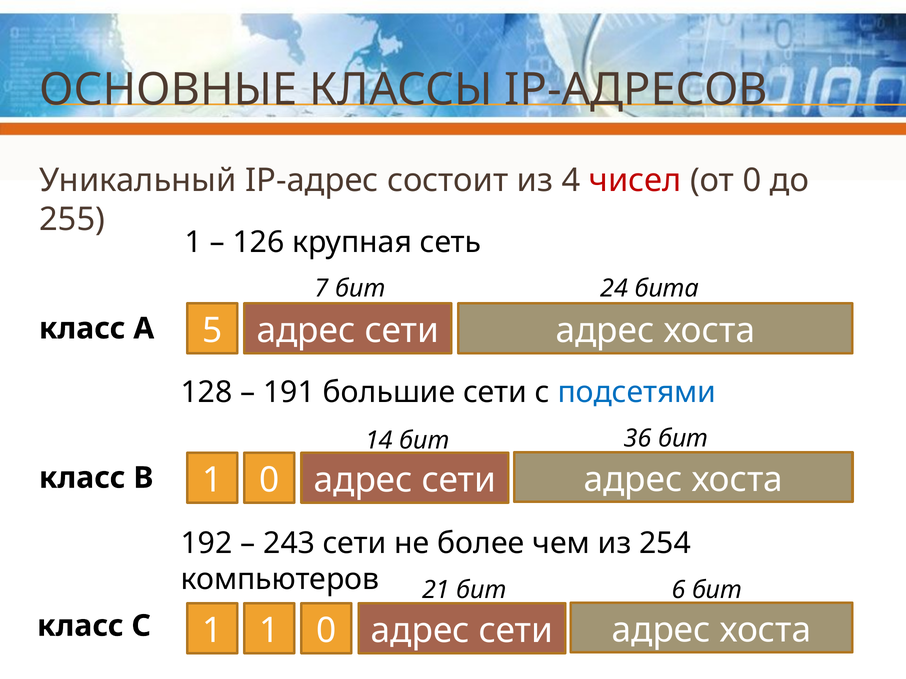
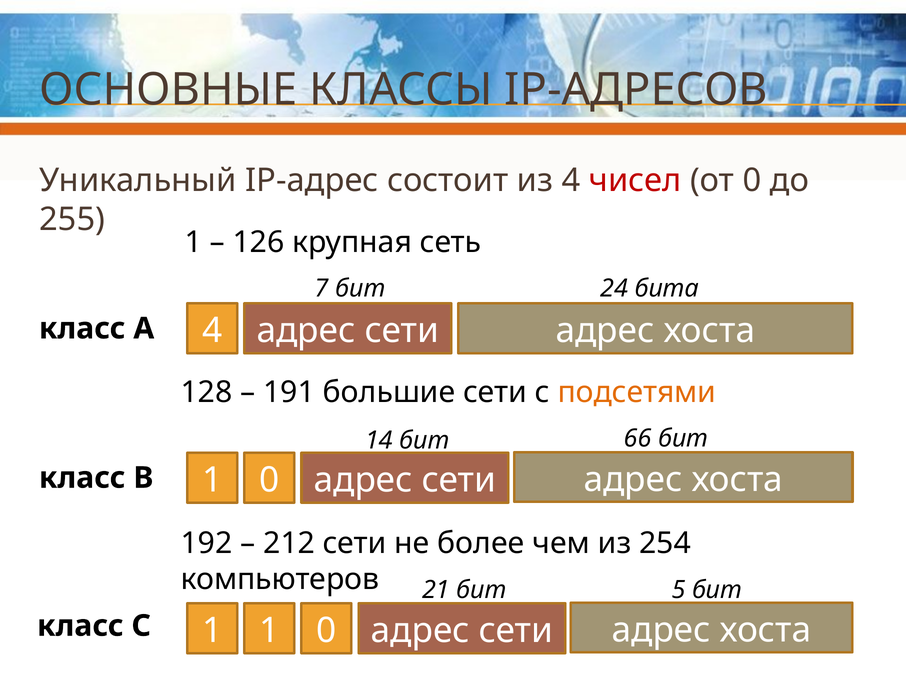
А 5: 5 -> 4 (212, 331)
подсетями colour: blue -> orange (637, 393)
36: 36 -> 66 (638, 439)
243: 243 -> 212 (289, 544)
6: 6 -> 5 (679, 590)
